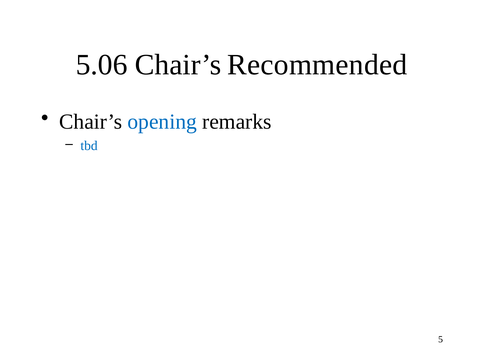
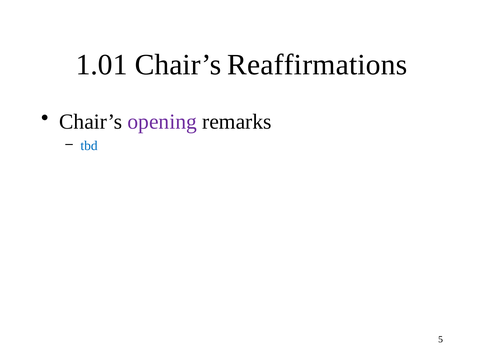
5.06: 5.06 -> 1.01 (102, 65)
Recommended: Recommended -> Reaffirmations (317, 65)
opening colour: blue -> purple (162, 122)
